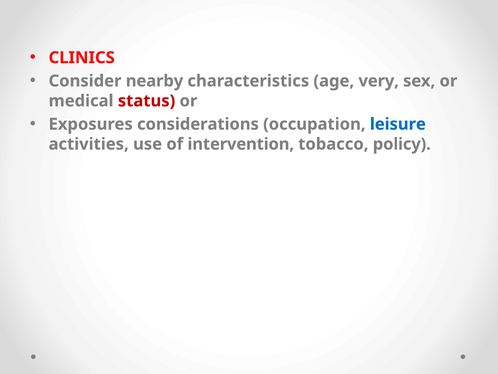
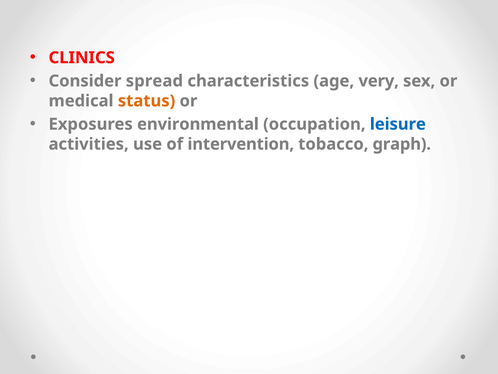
nearby: nearby -> spread (154, 81)
status colour: red -> orange (147, 101)
considerations: considerations -> environmental (198, 124)
policy: policy -> graph (402, 144)
